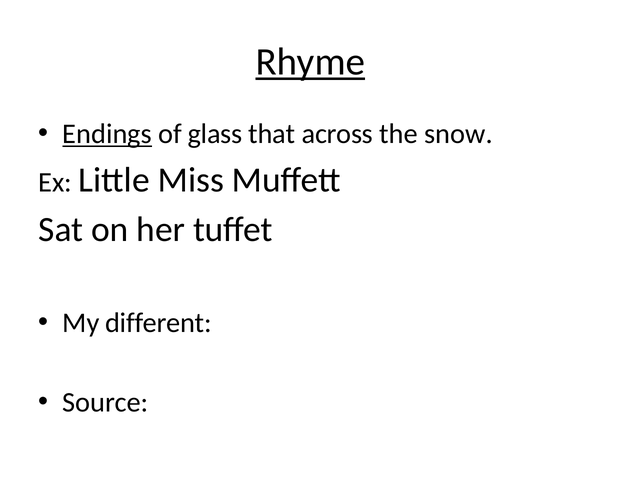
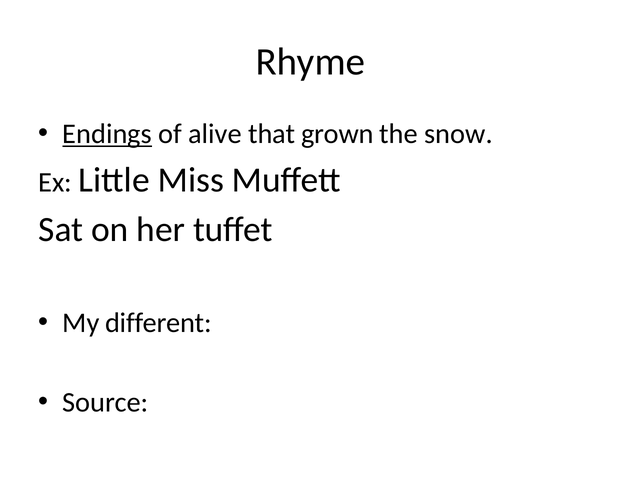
Rhyme underline: present -> none (310, 62)
glass: glass -> alive (215, 134)
across: across -> grown (337, 134)
